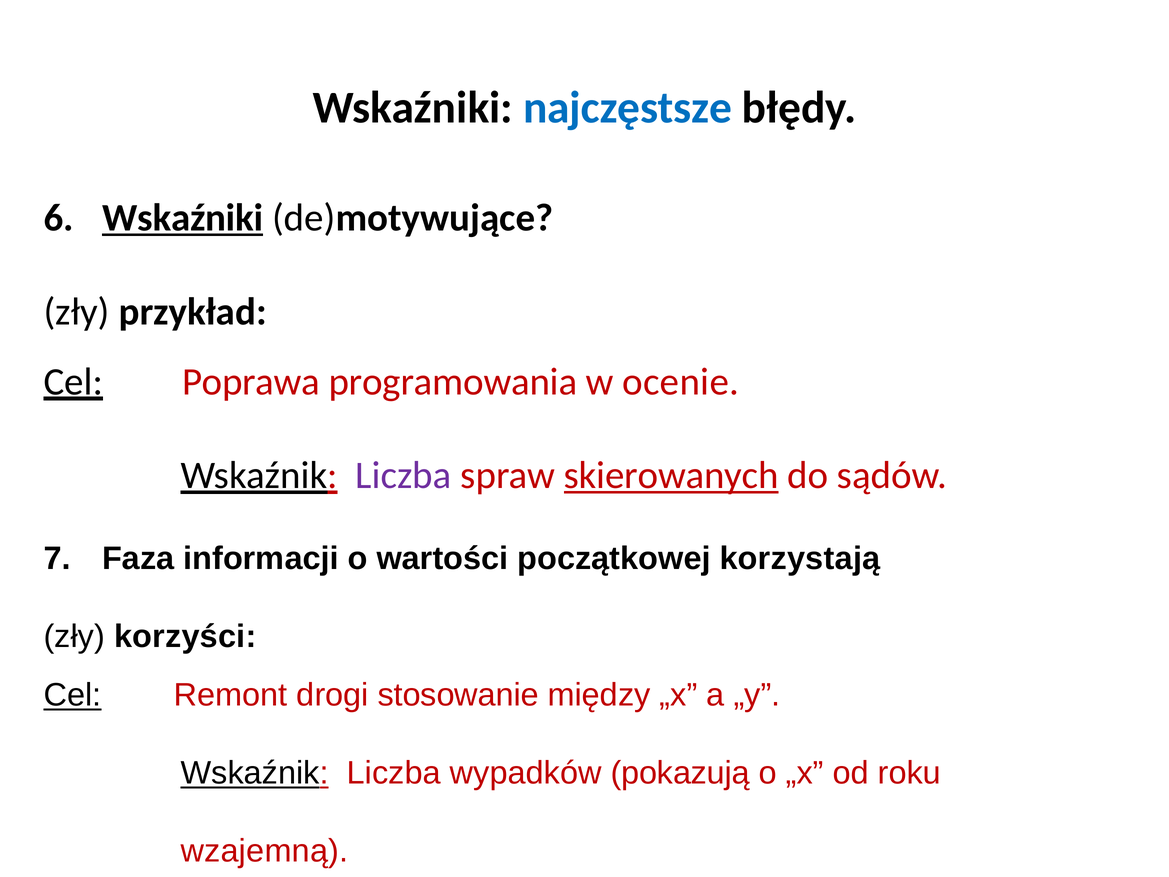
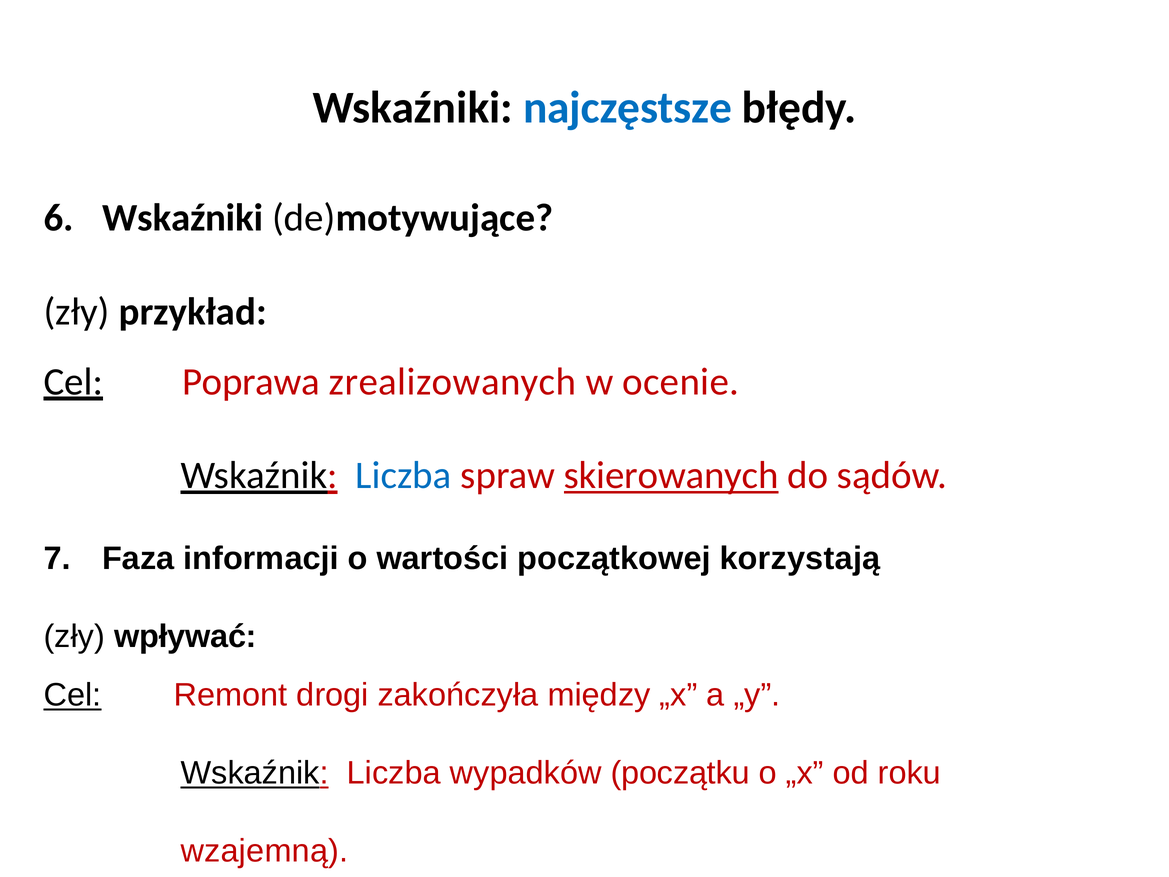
Wskaźniki underline: present -> none (183, 218)
programowania: programowania -> zrealizowanych (453, 382)
Liczba colour: purple -> blue (403, 475)
korzyści: korzyści -> wpływać (185, 636)
stosowanie: stosowanie -> zakończyła (458, 695)
pokazują: pokazują -> początku (680, 773)
